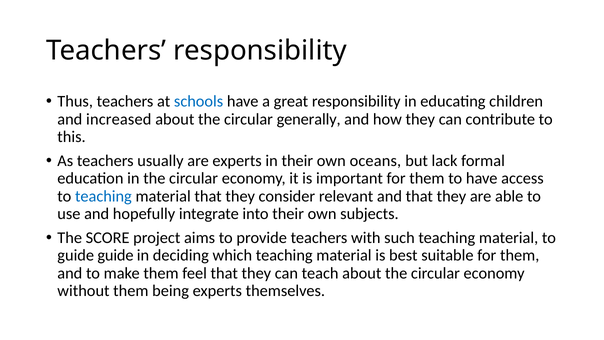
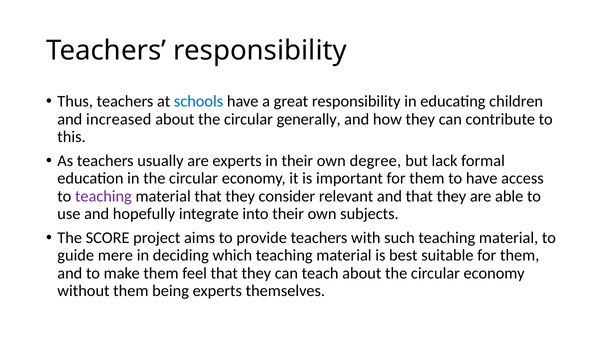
oceans: oceans -> degree (375, 161)
teaching colour: blue -> purple (103, 196)
guide guide: guide -> mere (115, 255)
